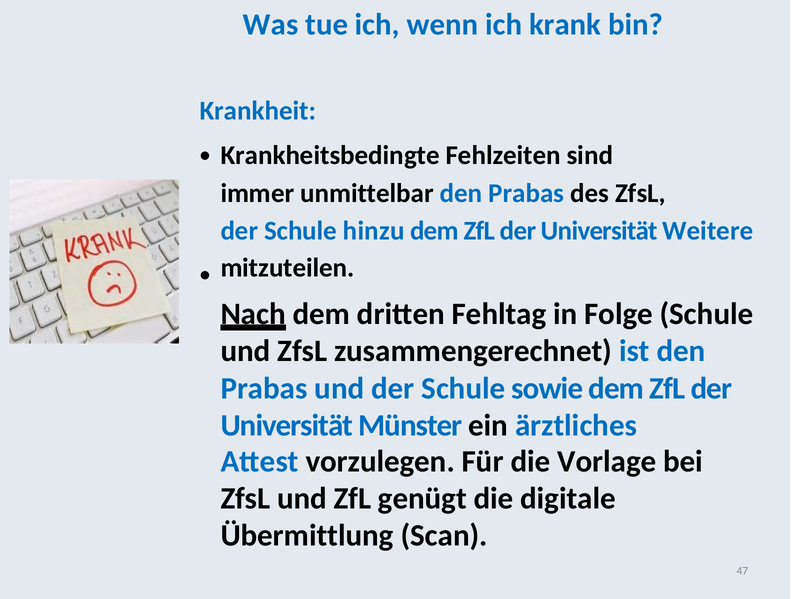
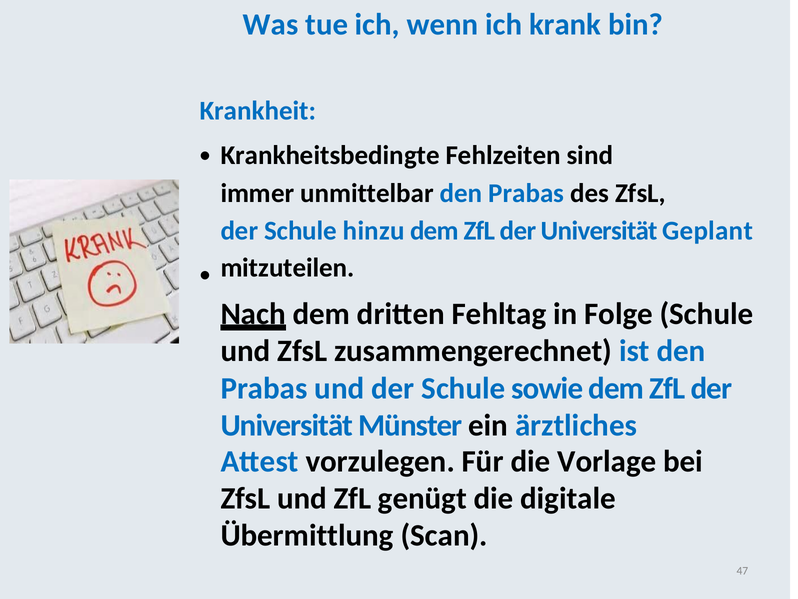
Weitere: Weitere -> Geplant (708, 230)
